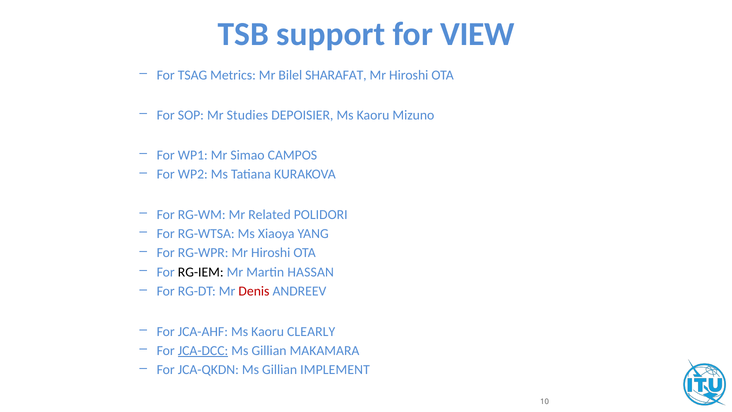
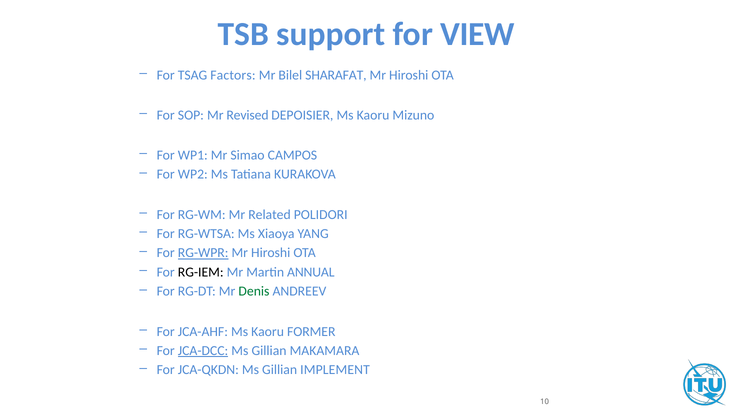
Metrics: Metrics -> Factors (233, 75)
Studies: Studies -> Revised (248, 115)
RG-WPR underline: none -> present (203, 253)
HASSAN: HASSAN -> ANNUAL (311, 272)
Denis colour: red -> green (254, 291)
CLEARLY: CLEARLY -> FORMER (311, 331)
